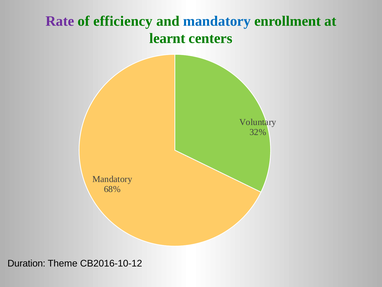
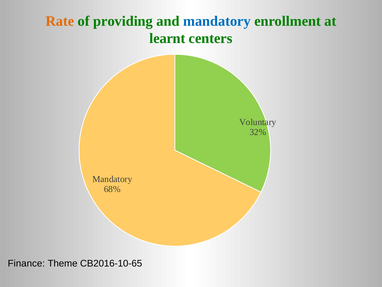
Rate colour: purple -> orange (60, 21)
efficiency: efficiency -> providing (123, 21)
Duration: Duration -> Finance (26, 263)
CB2016-10-12: CB2016-10-12 -> CB2016-10-65 (111, 263)
